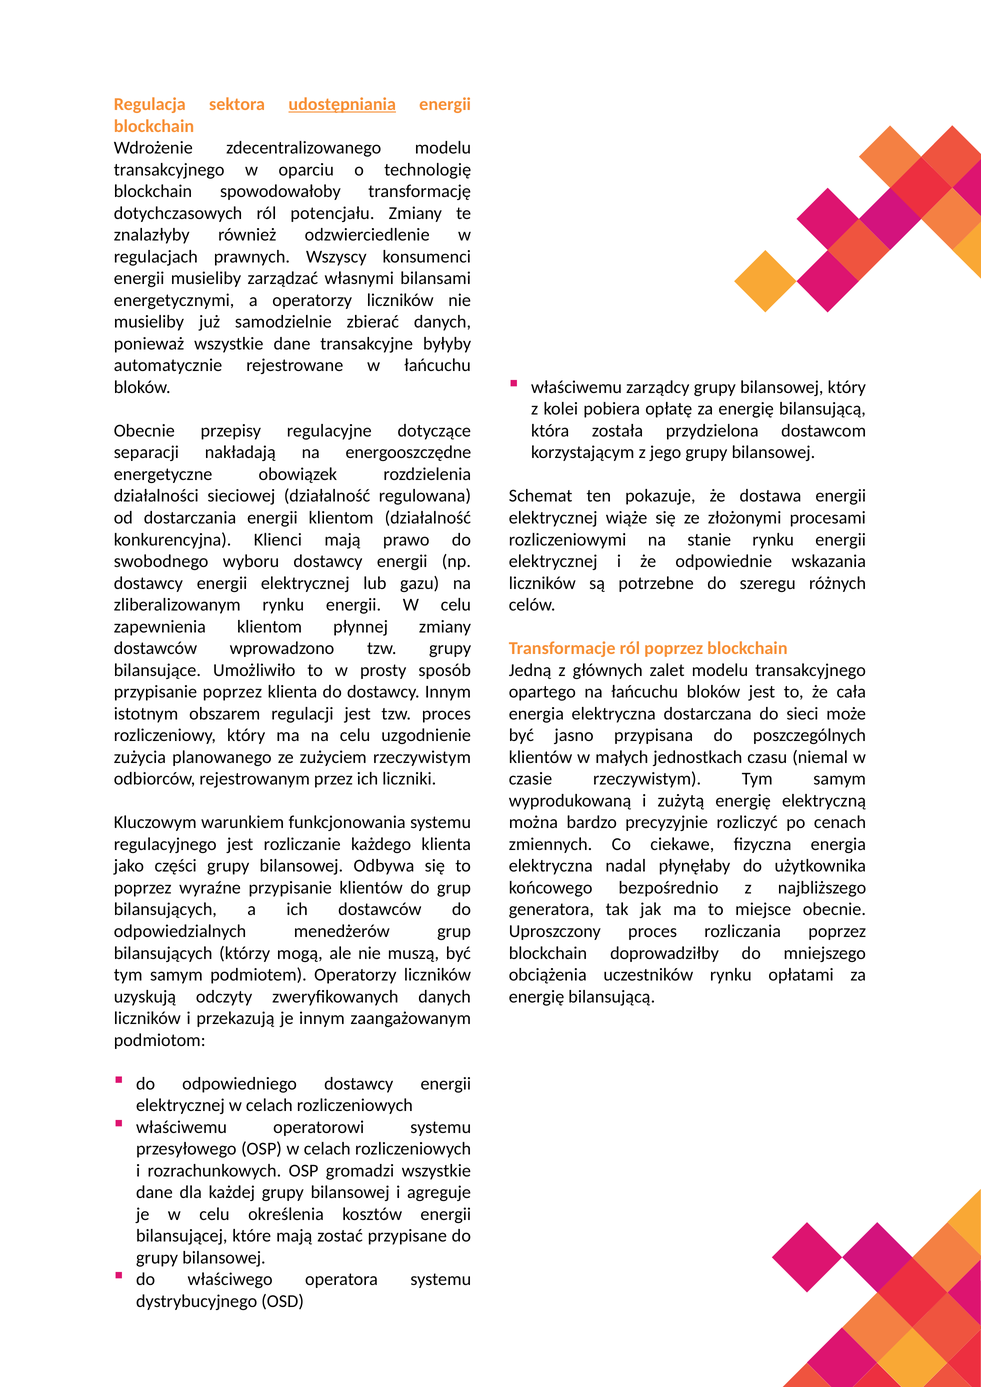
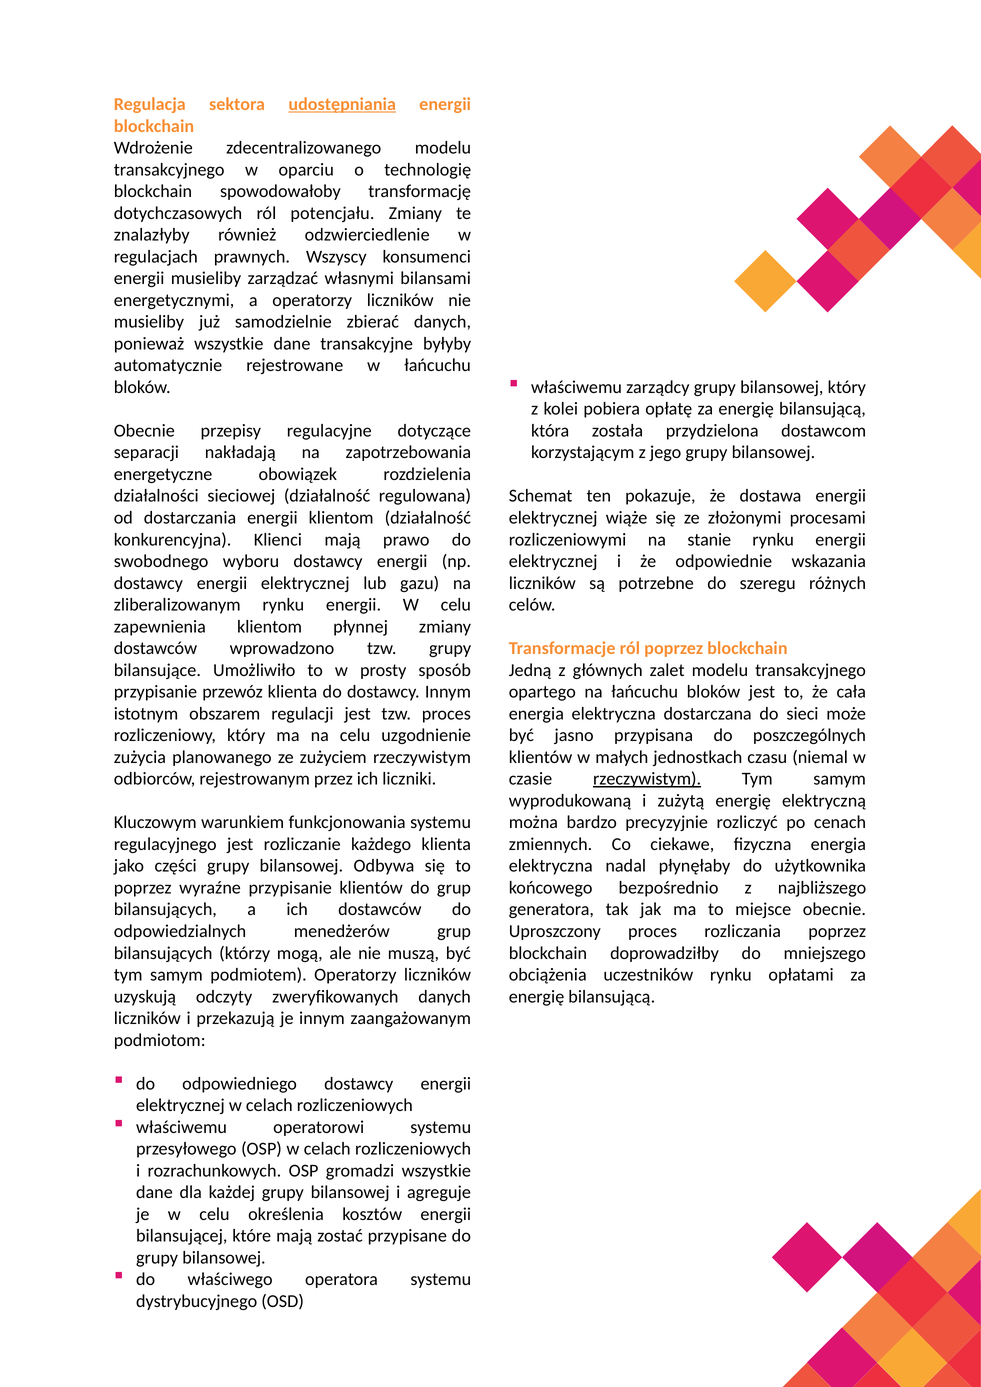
energooszczędne: energooszczędne -> zapotrzebowania (408, 453)
przypisanie poprzez: poprzez -> przewóz (233, 692)
rzeczywistym underline: none -> present (647, 779)
